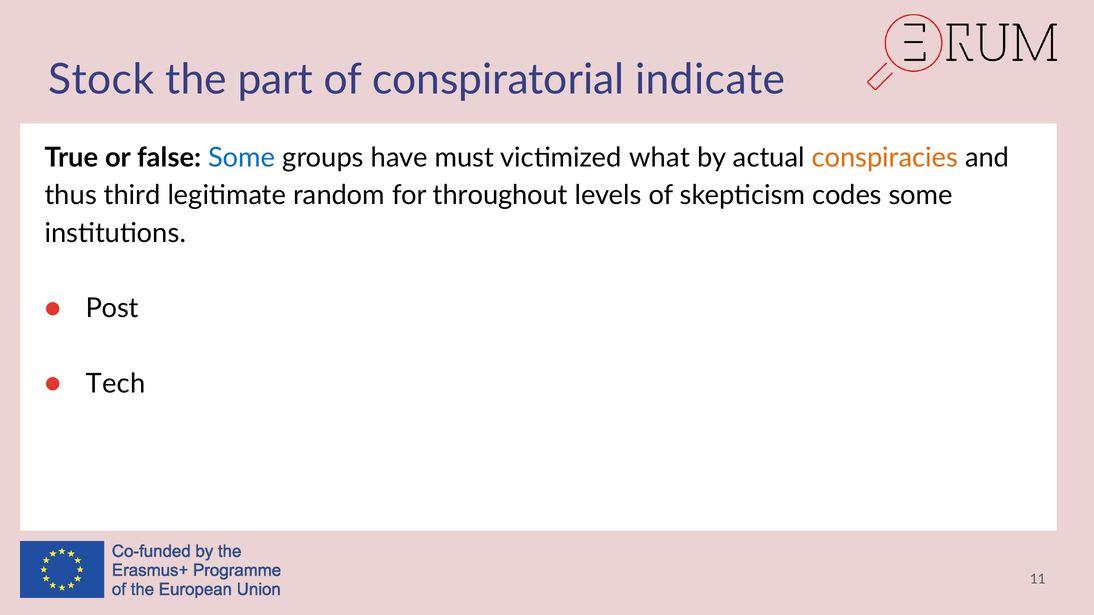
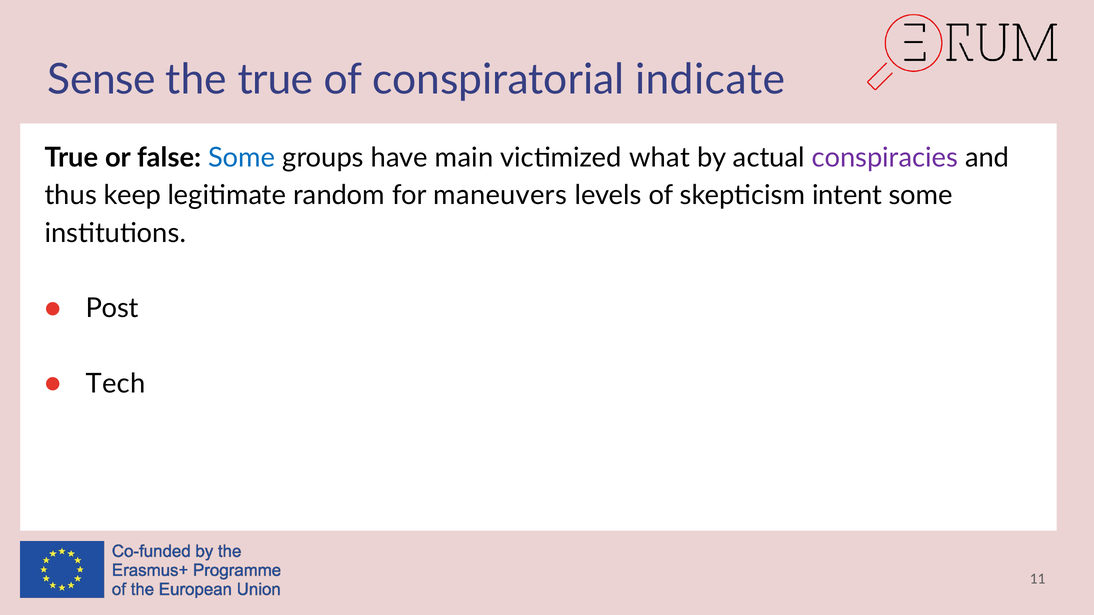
Stock: Stock -> Sense (102, 80)
the part: part -> true (275, 80)
must: must -> main (464, 158)
conspiracies colour: orange -> purple (885, 158)
third: third -> keep (132, 195)
throughout: throughout -> maneuvers (500, 195)
codes: codes -> intent (847, 195)
